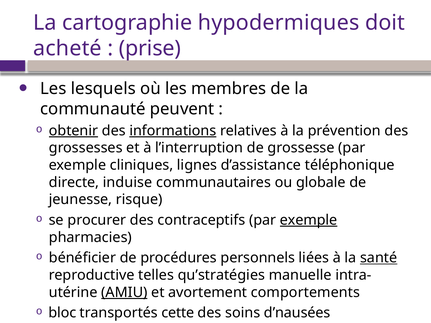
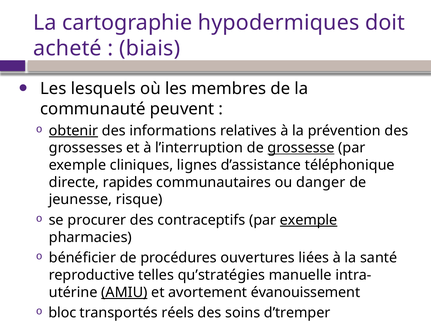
prise: prise -> biais (150, 49)
informations underline: present -> none (173, 131)
grossesse underline: none -> present (301, 148)
induise: induise -> rapides (128, 182)
globale: globale -> danger (321, 182)
personnels: personnels -> ouvertures (258, 258)
santé underline: present -> none (379, 258)
comportements: comportements -> évanouissement (306, 292)
cette: cette -> réels (178, 313)
d’nausées: d’nausées -> d’tremper (297, 313)
